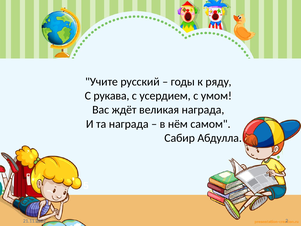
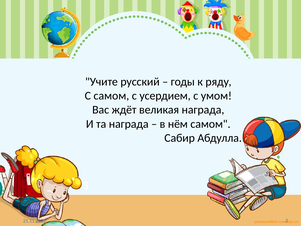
С рукава: рукава -> самом (111, 96)
